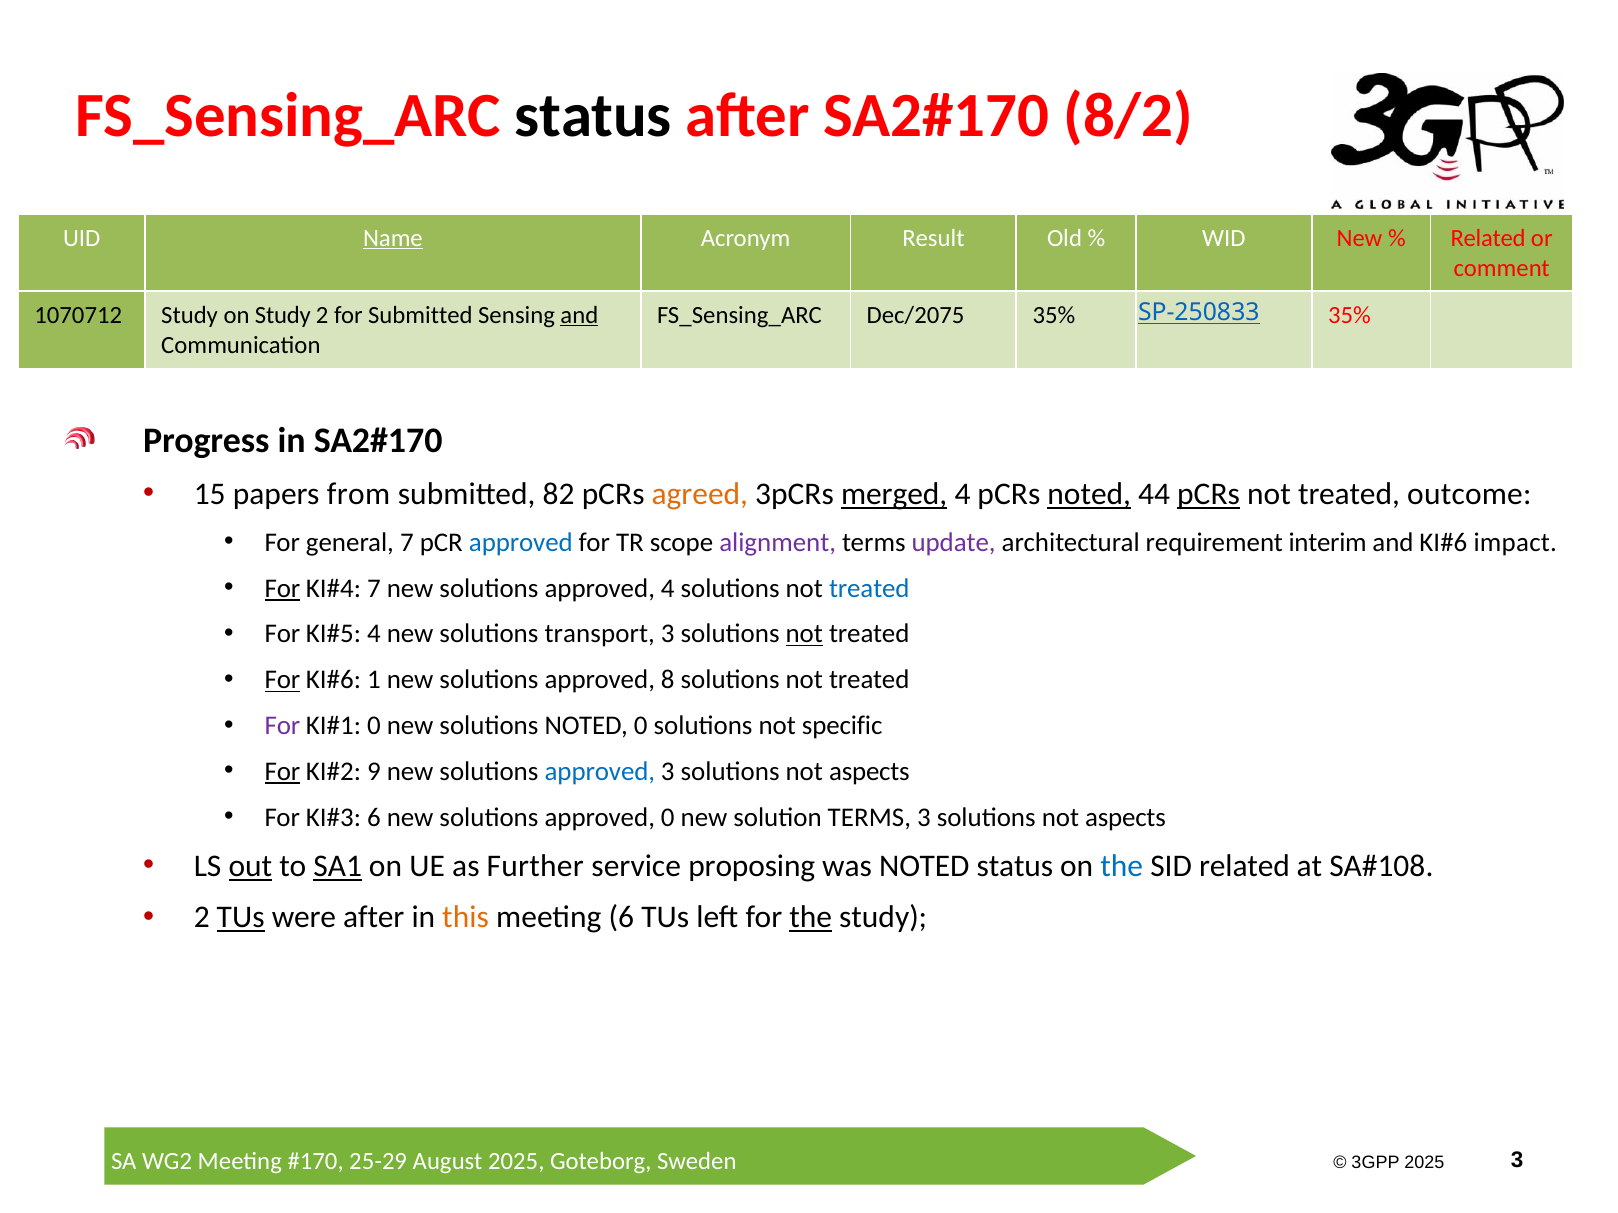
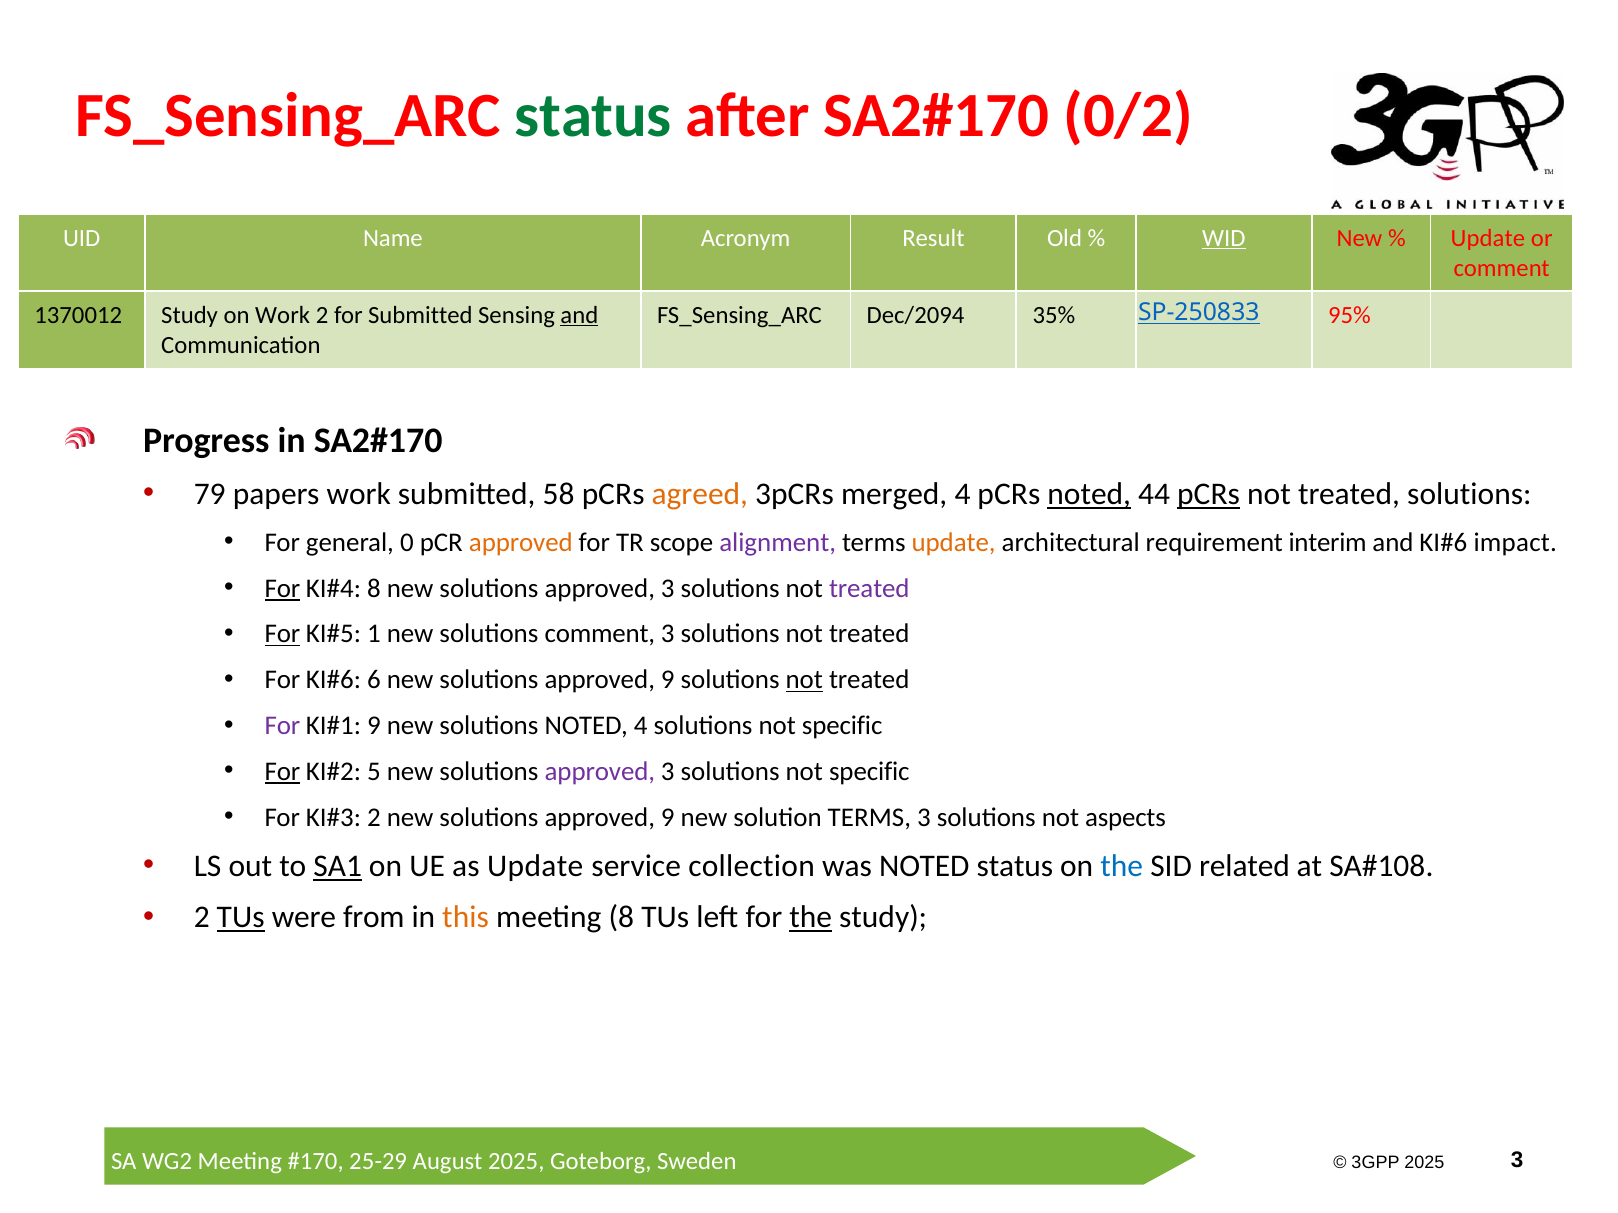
status colour: black -> green (593, 116)
8/2: 8/2 -> 0/2 (1128, 116)
Name underline: present -> none (393, 238)
WID underline: none -> present (1224, 238)
Related: Related -> Update (1488, 238)
1070712: 1070712 -> 1370012 (78, 315)
on Study: Study -> Work (283, 315)
Dec/2075: Dec/2075 -> Dec/2094 (916, 315)
SP-250833 35%: 35% -> 95% (1350, 315)
15: 15 -> 79 (210, 494)
papers from: from -> work (359, 494)
82: 82 -> 58 (559, 494)
merged underline: present -> none (894, 494)
treated outcome: outcome -> solutions (1469, 494)
general 7: 7 -> 0 (407, 543)
approved colour: blue -> orange (521, 543)
update colour: purple -> orange (954, 543)
7: 7 -> 8 (374, 588)
4: 4 -> 3 (668, 588)
treated colour: blue -> purple (869, 588)
For underline: none -> present (282, 634)
4: 4 -> 1 (374, 634)
solutions transport: transport -> comment (600, 634)
not underline: present -> none (804, 634)
For underline: present -> none (282, 680)
1: 1 -> 6 (374, 680)
8: 8 -> 9 (668, 680)
not underline: none -> present (804, 680)
0: 0 -> 9 (374, 726)
NOTED 0: 0 -> 4 (641, 726)
9: 9 -> 5 (374, 772)
approved colour: blue -> purple (600, 772)
aspects: aspects -> specific (869, 772)
6: 6 -> 2 (374, 818)
0: 0 -> 9 (668, 818)
out underline: present -> none (250, 867)
as Further: Further -> Update (535, 867)
proposing: proposing -> collection (752, 867)
were after: after -> from (374, 918)
meeting 6: 6 -> 8 (621, 918)
